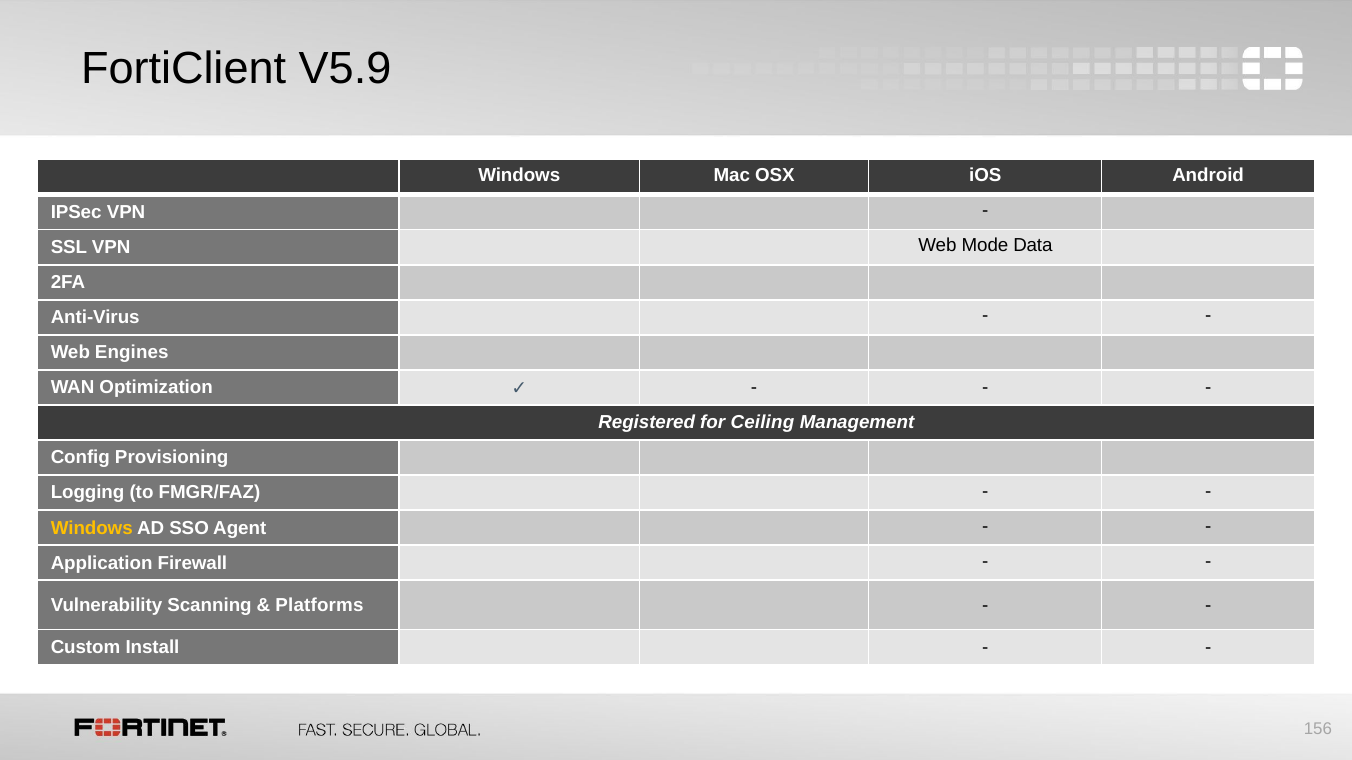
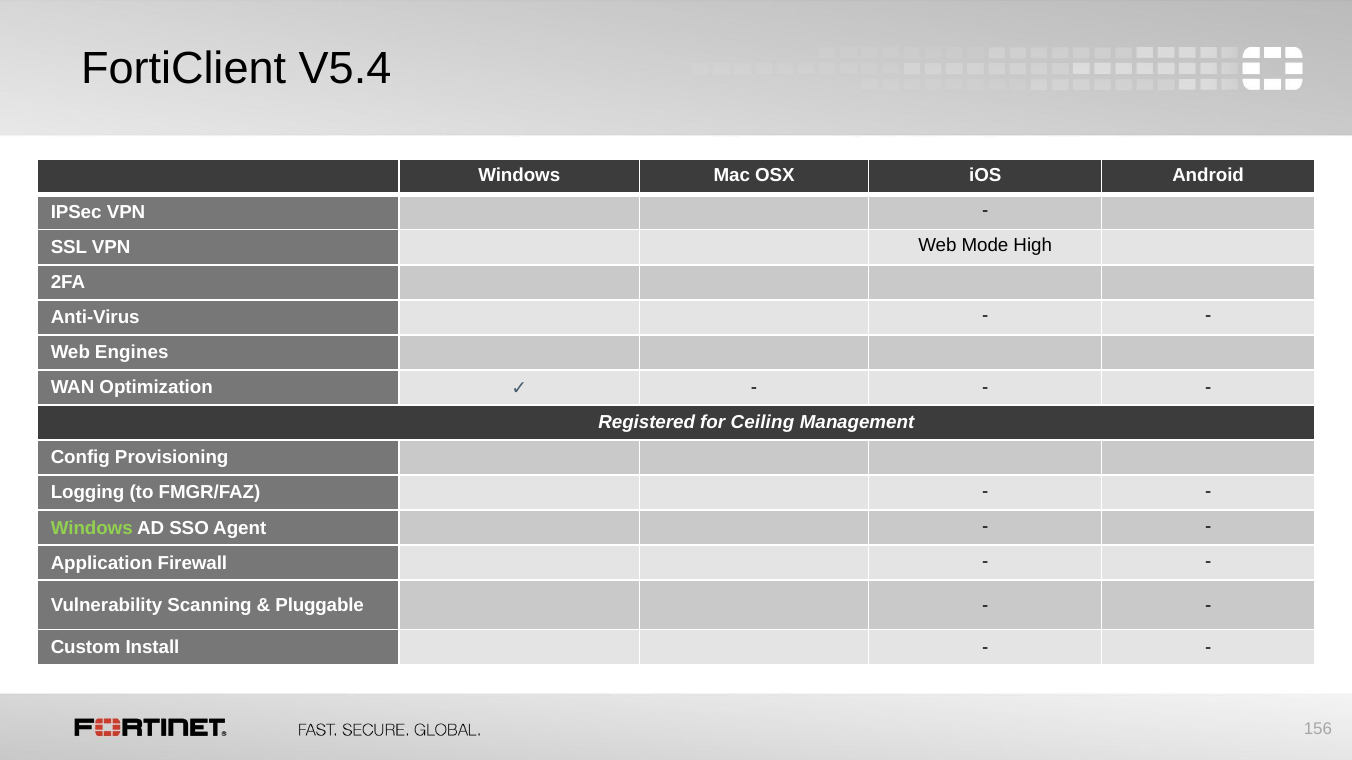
V5.9: V5.9 -> V5.4 (345, 69)
Data: Data -> High (1033, 246)
Windows colour: yellow -> light green (92, 528)
Platforms: Platforms -> Pluggable (320, 605)
